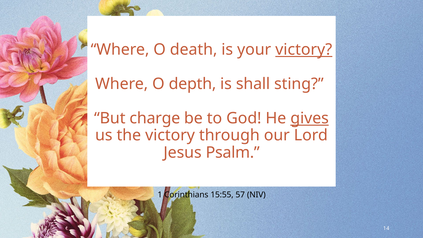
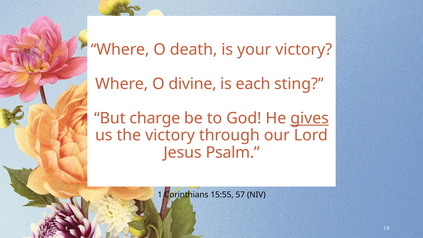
victory underline: present -> none (304, 50)
depth: depth -> divine (192, 84)
shall: shall -> each (253, 84)
